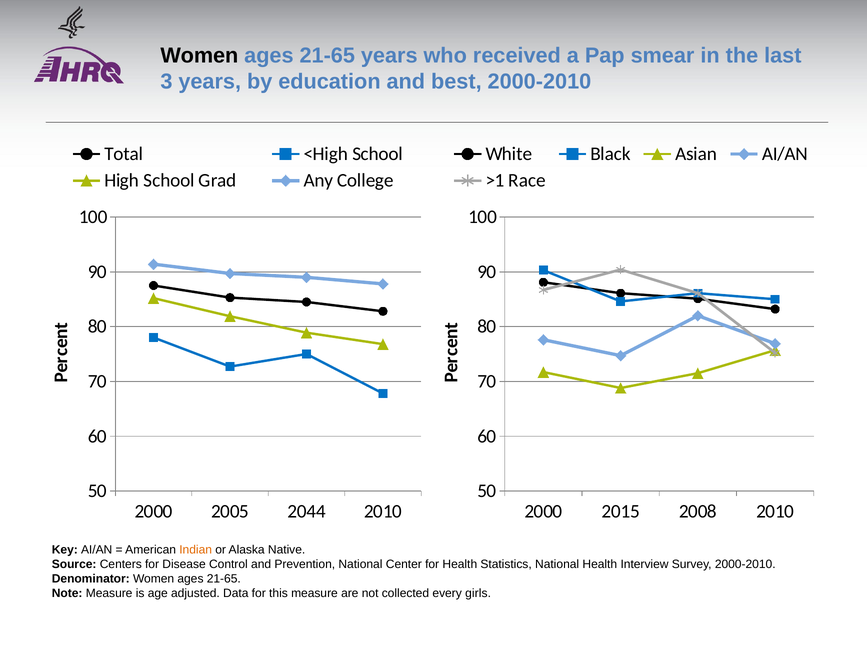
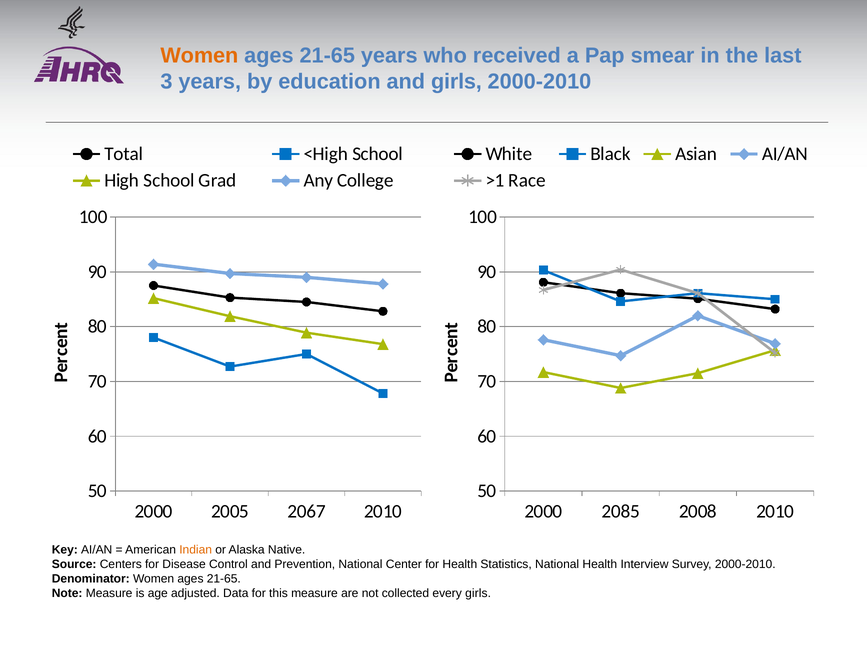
Women colour: black -> orange (199, 56)
and best: best -> girls (456, 82)
2044: 2044 -> 2067 (306, 511)
2015: 2015 -> 2085 (621, 511)
